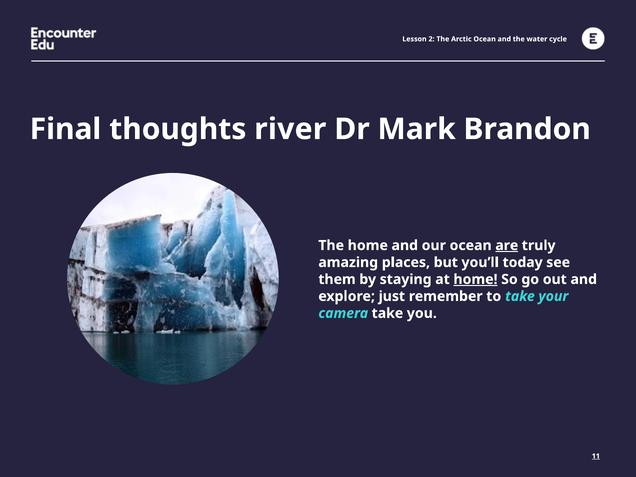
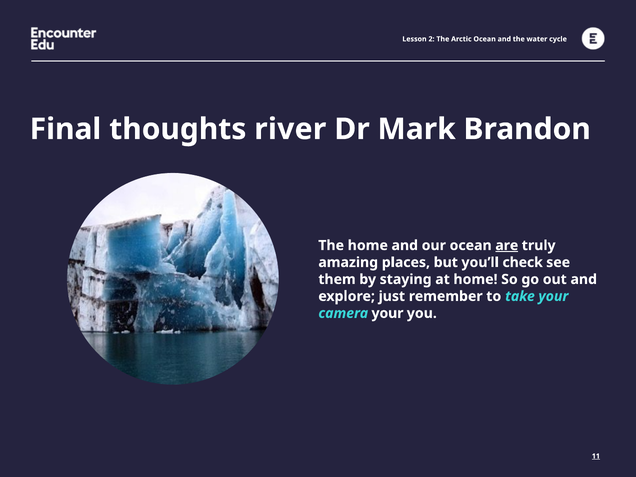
today: today -> check (523, 262)
home underline: present -> none (475, 279)
camera take: take -> your (387, 313)
